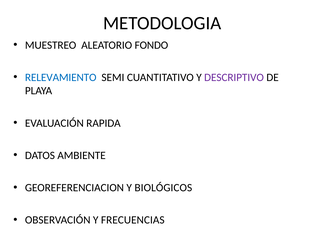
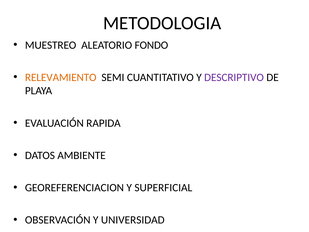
RELEVAMIENTO colour: blue -> orange (61, 77)
BIOLÓGICOS: BIOLÓGICOS -> SUPERFICIAL (163, 187)
FRECUENCIAS: FRECUENCIAS -> UNIVERSIDAD (133, 220)
